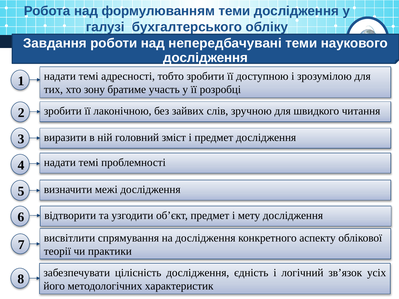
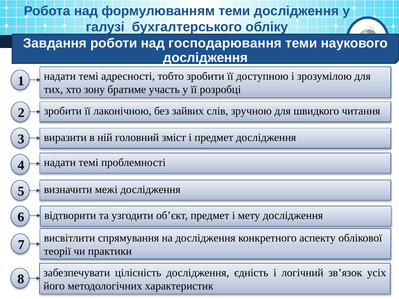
непередбачувані: непередбачувані -> господарювання (225, 43)
